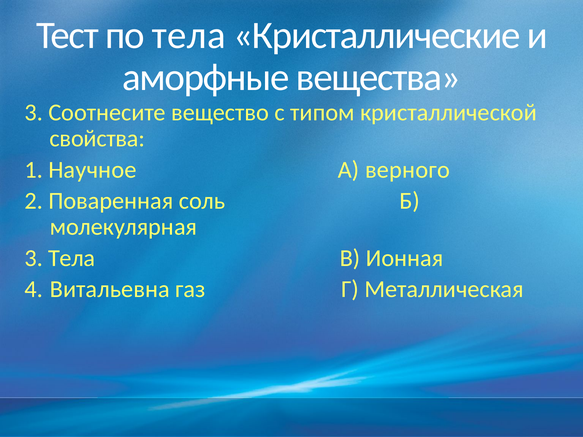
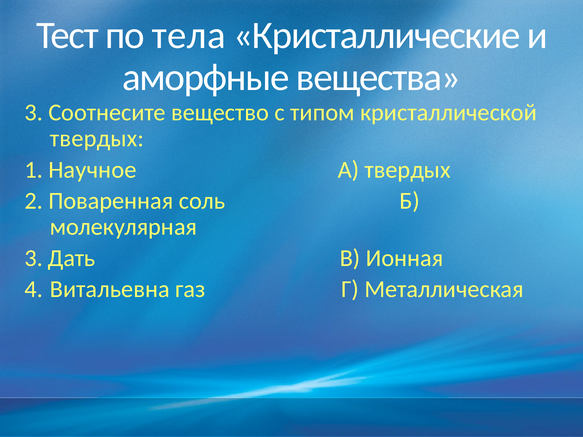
свойства: свойства -> твердых (97, 139)
А верного: верного -> твердых (408, 170)
3 Тела: Тела -> Дать (72, 258)
